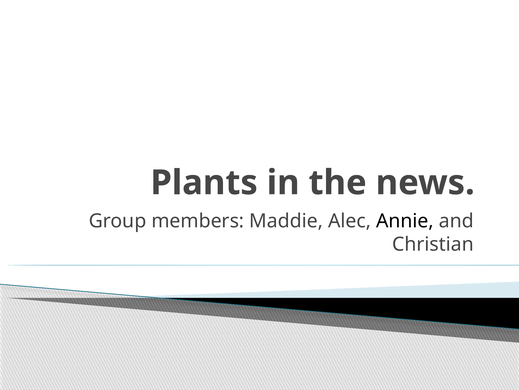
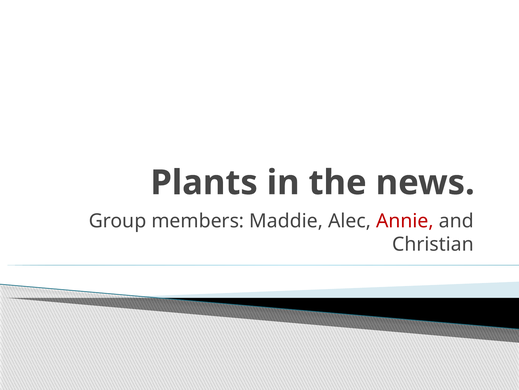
Annie colour: black -> red (405, 221)
